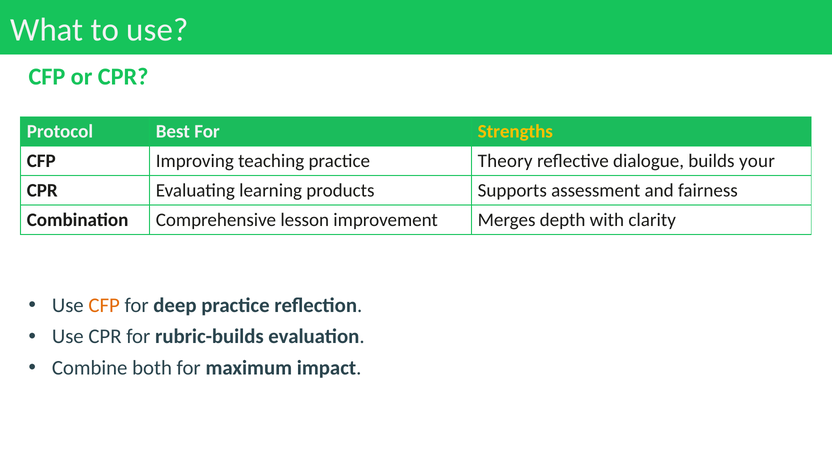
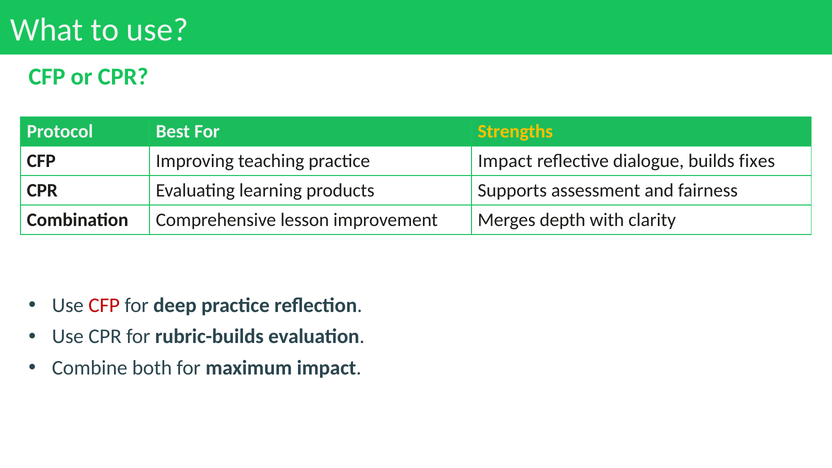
practice Theory: Theory -> Impact (505, 161)
your: your -> fixes (757, 161)
CFP colour: orange -> red (104, 305)
